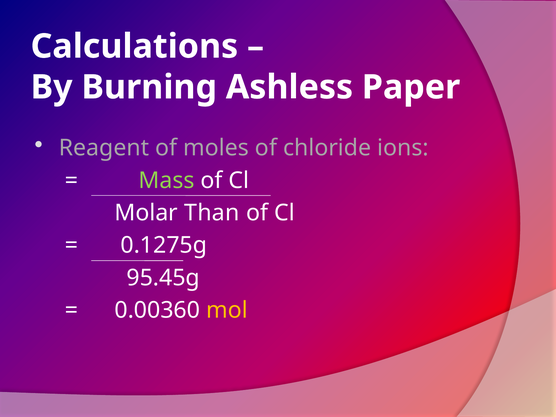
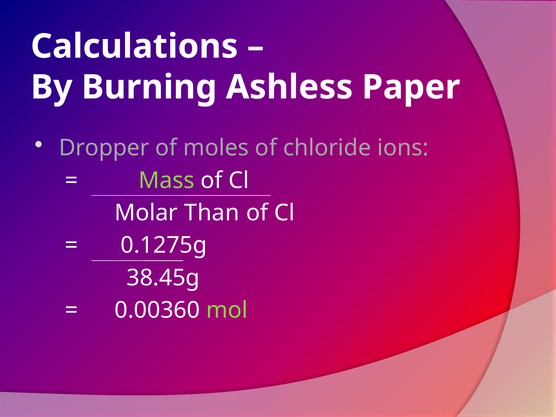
Reagent: Reagent -> Dropper (104, 148)
95.45g: 95.45g -> 38.45g (163, 278)
mol colour: yellow -> light green (227, 310)
